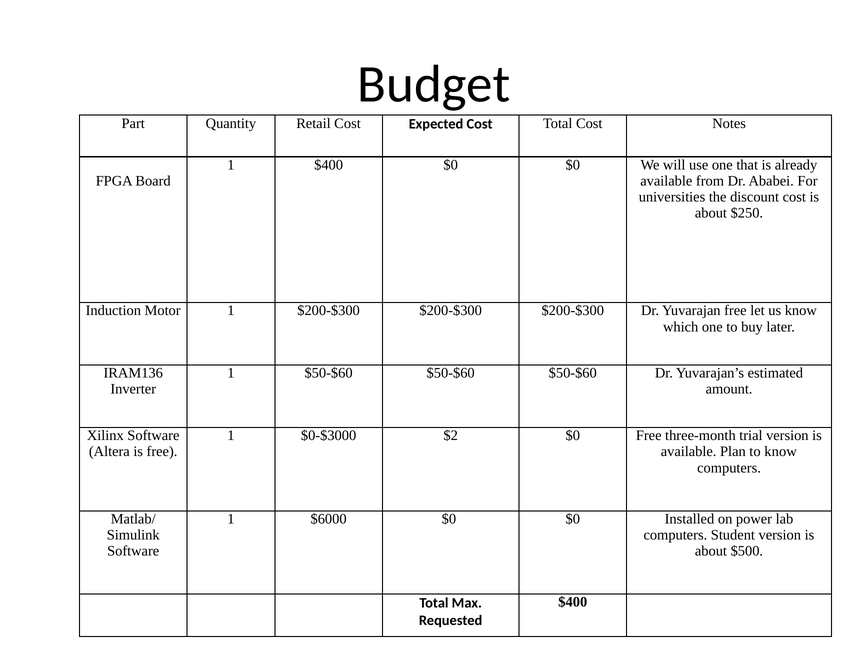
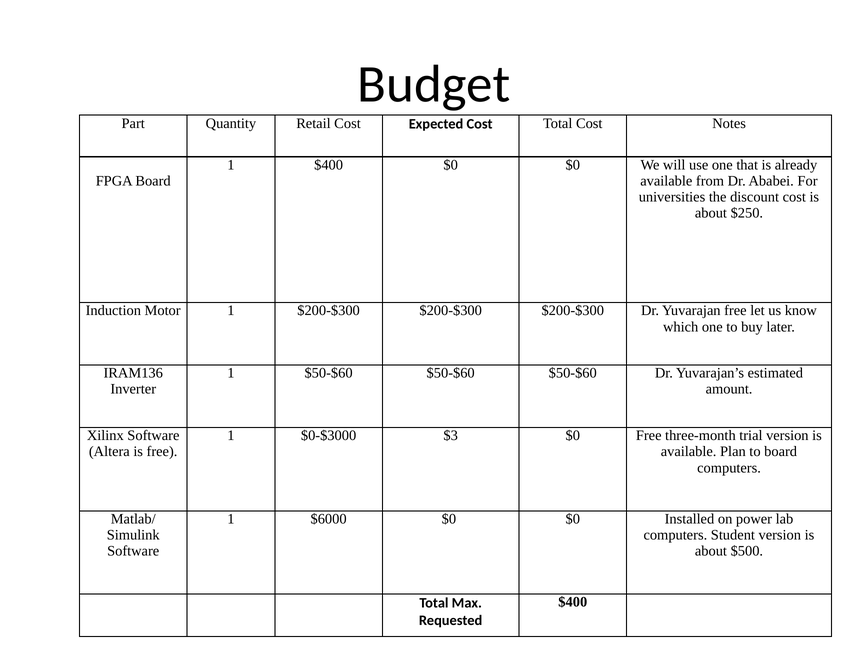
$2: $2 -> $3 (451, 436)
to know: know -> board (781, 452)
